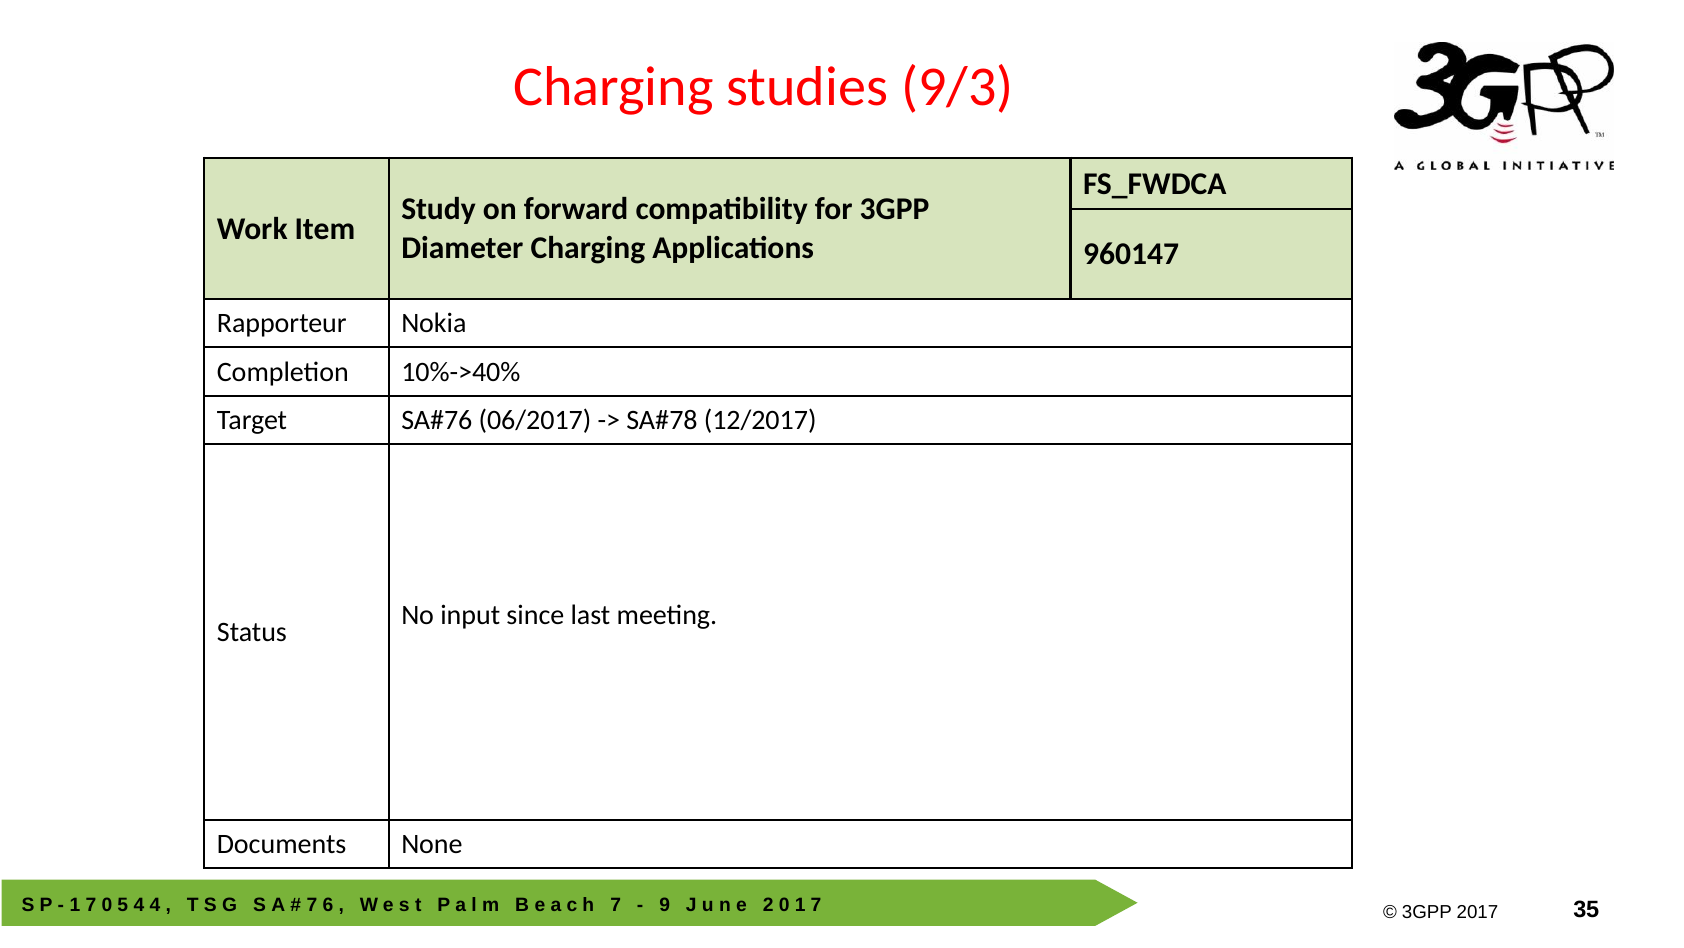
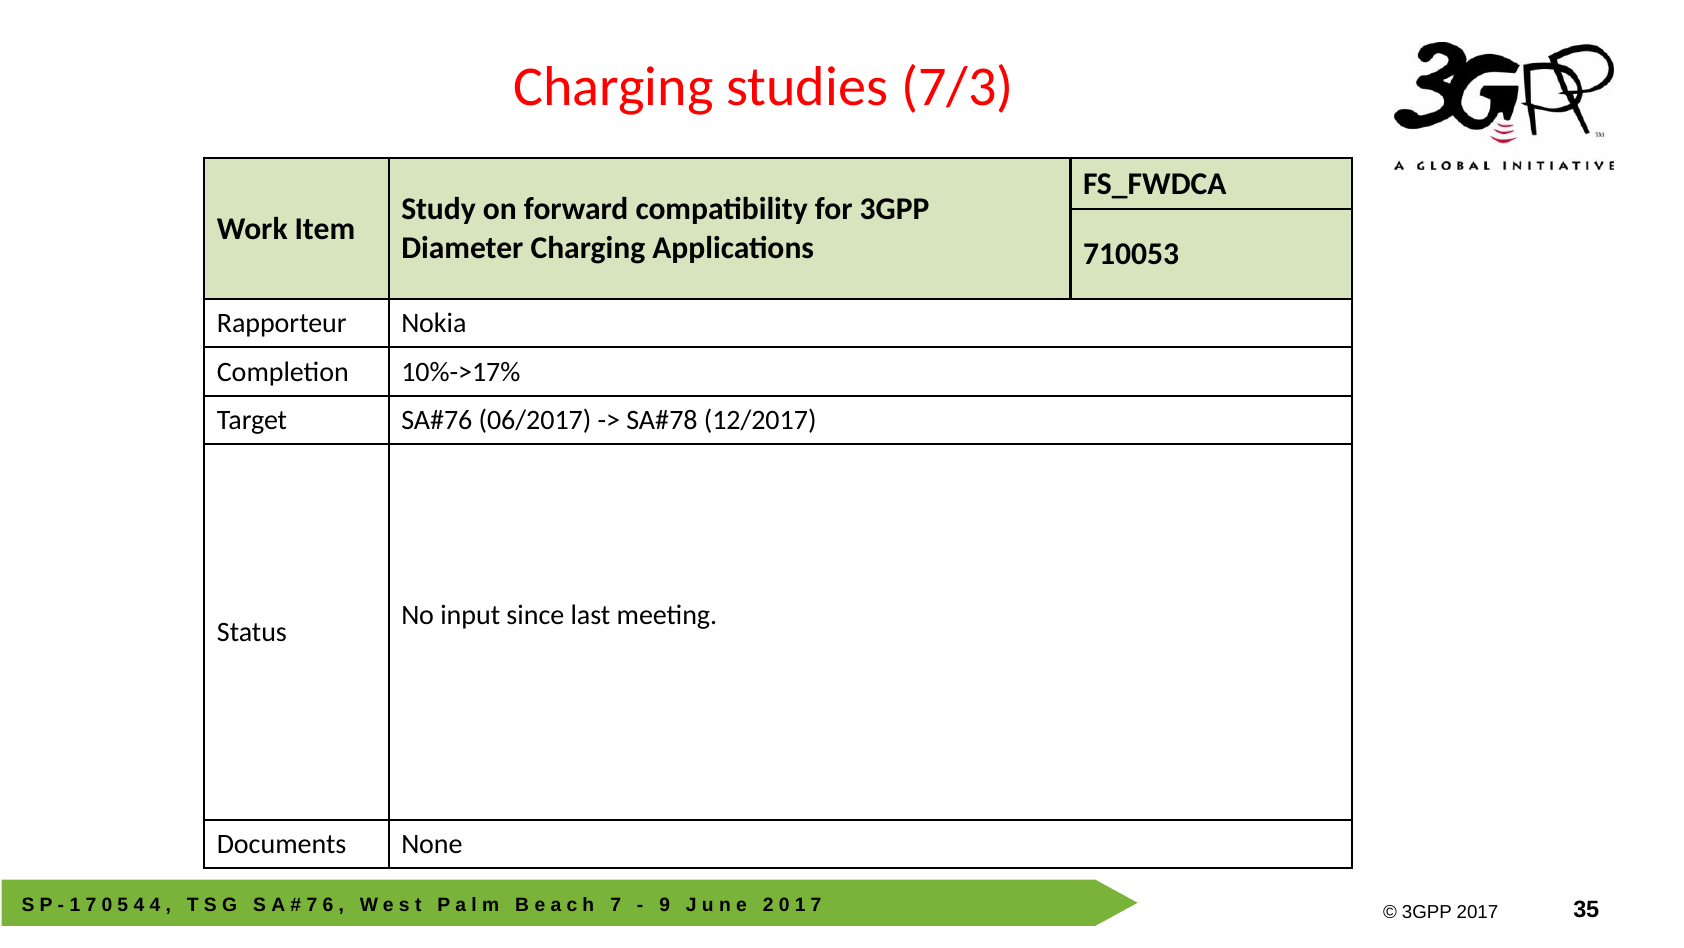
9/3: 9/3 -> 7/3 (958, 87)
960147: 960147 -> 710053 (1131, 254)
10%->40%: 10%->40% -> 10%->17% (461, 371)
